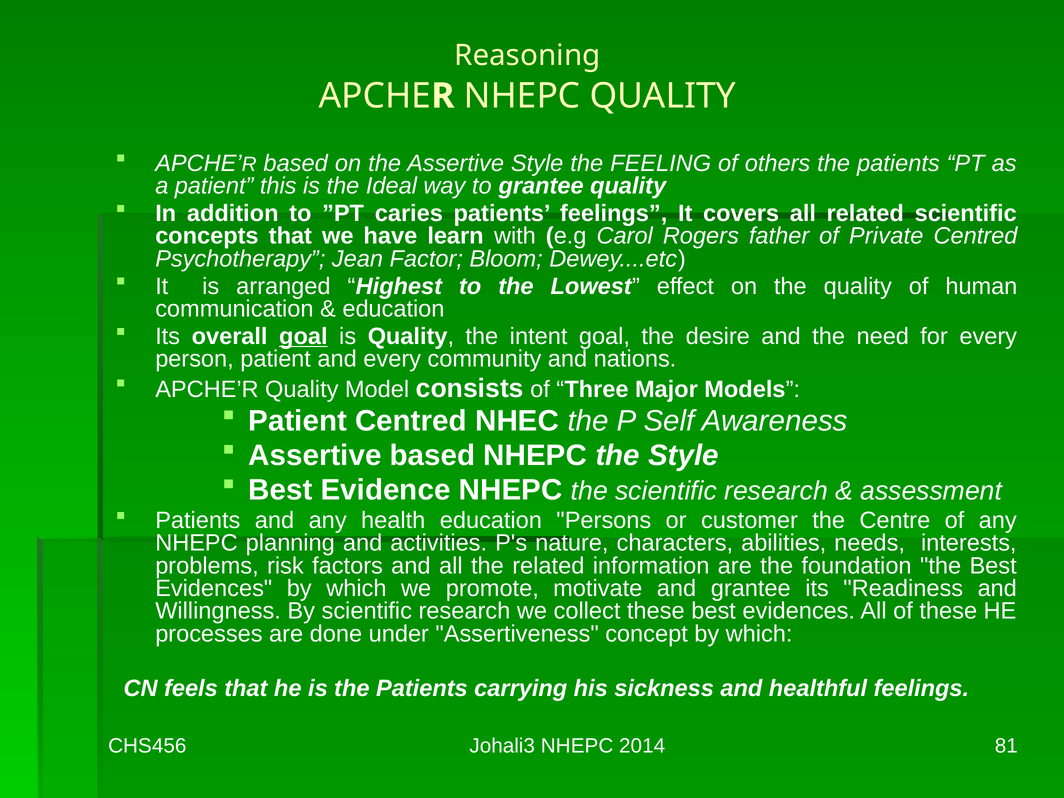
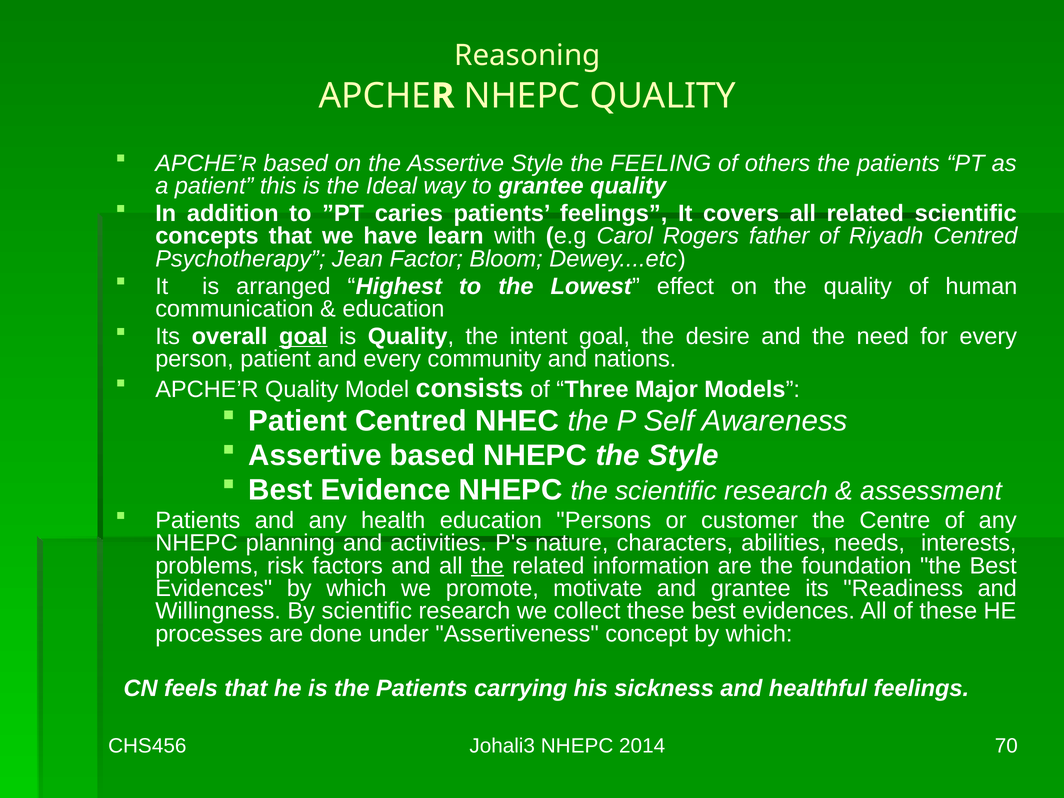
Private: Private -> Riyadh (886, 236)
the underline: none -> present (487, 566)
81: 81 -> 70 (1006, 746)
